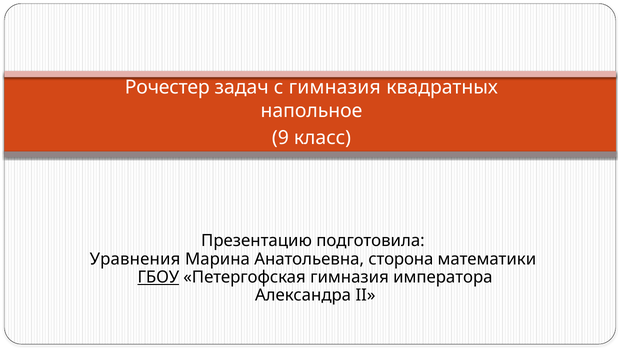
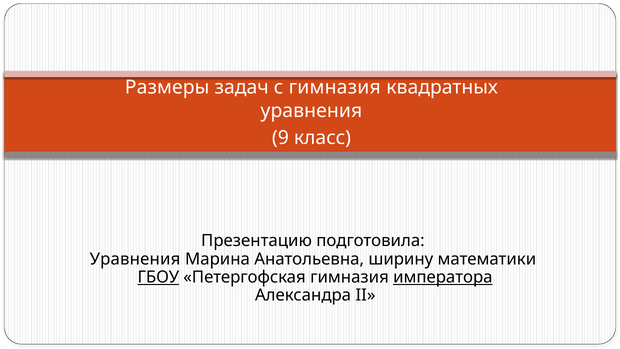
Рочестер: Рочестер -> Размеры (167, 87)
напольное: напольное -> уравнения (311, 111)
сторона: сторона -> ширину (401, 259)
императора underline: none -> present (443, 277)
